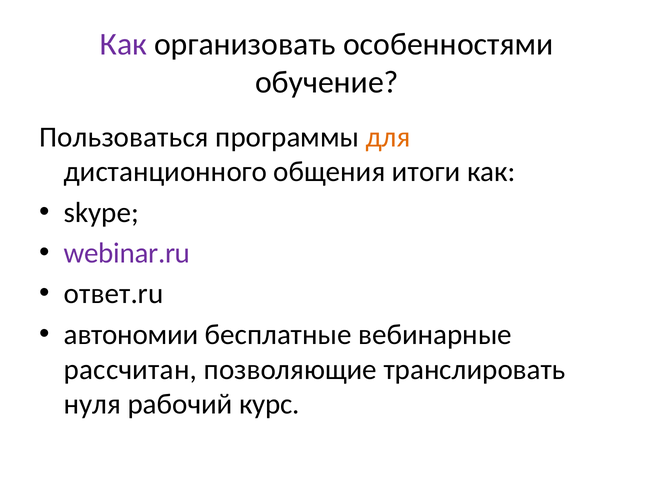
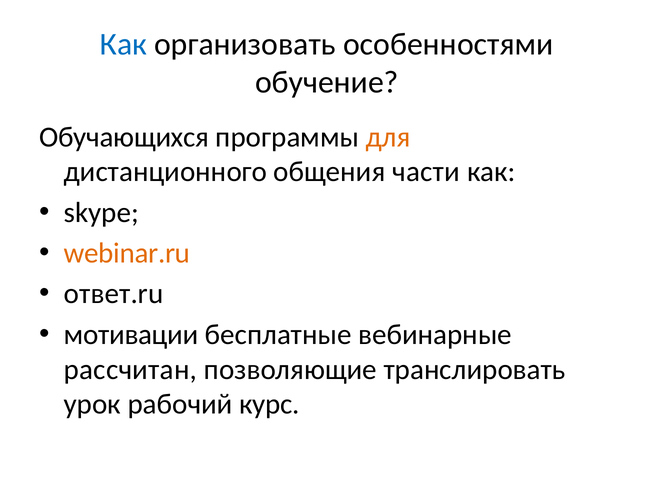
Как colour: purple -> blue (123, 44)
Пользоваться: Пользоваться -> Обучающихся (124, 137)
итоги: итоги -> части (426, 172)
webinar.ru colour: purple -> orange (127, 254)
автономии: автономии -> мотивации (131, 335)
нуля: нуля -> урок (92, 405)
